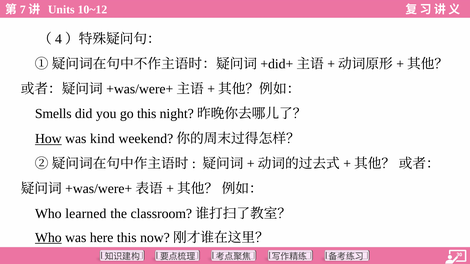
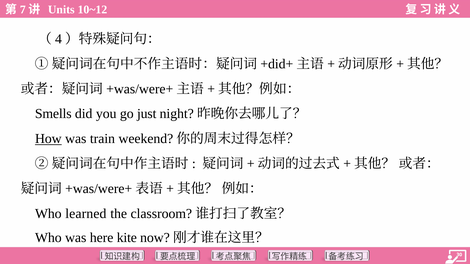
go this: this -> just (147, 114)
kind: kind -> train (102, 139)
Who underline: present -> none (48, 238)
here this: this -> kite (127, 238)
